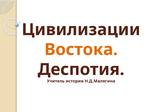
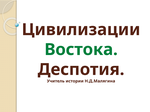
Востока colour: orange -> green (81, 50)
